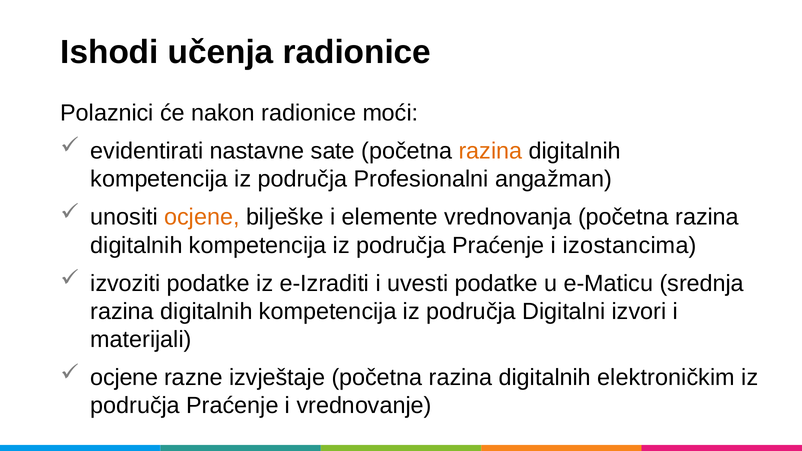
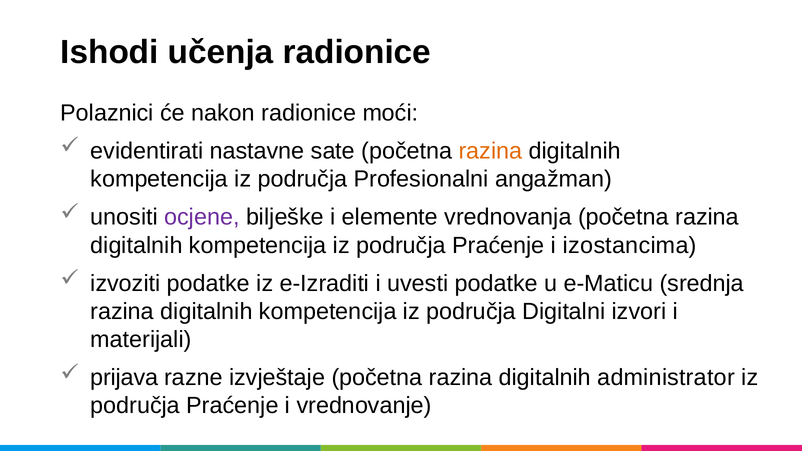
ocjene colour: orange -> purple (202, 217)
ocjene: ocjene -> prijava (124, 378)
elektroničkim: elektroničkim -> administrator (666, 378)
